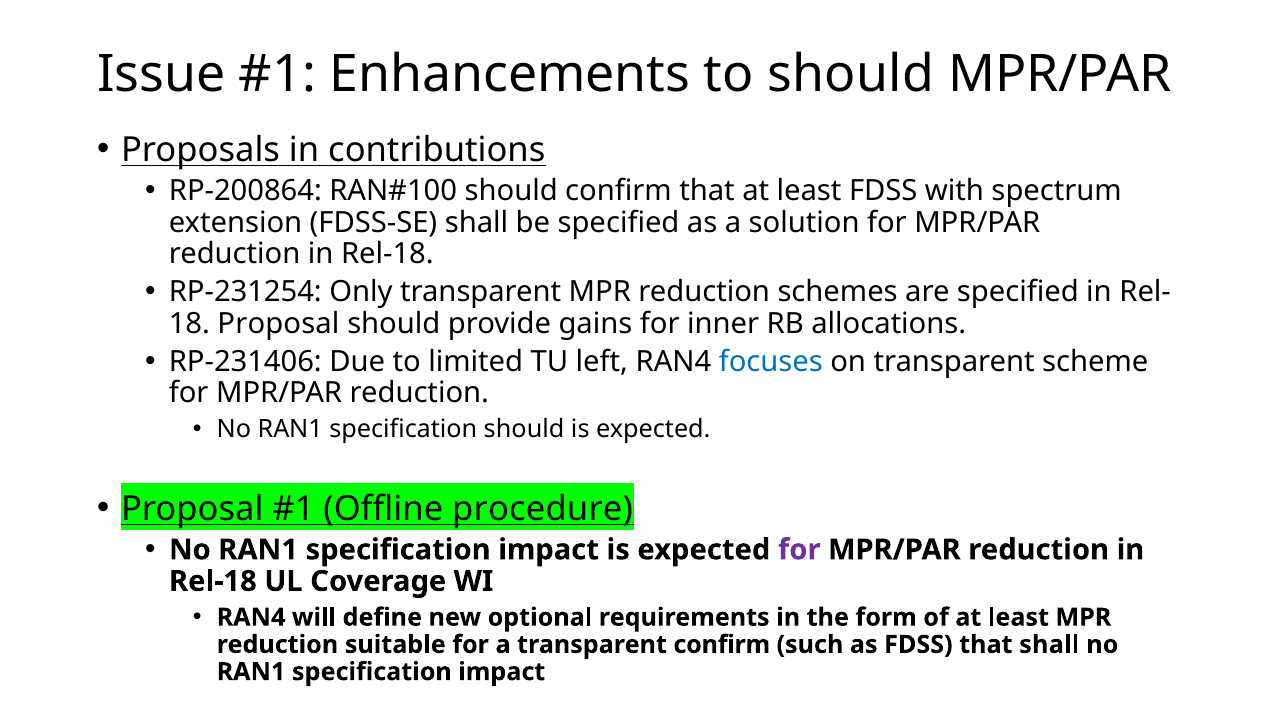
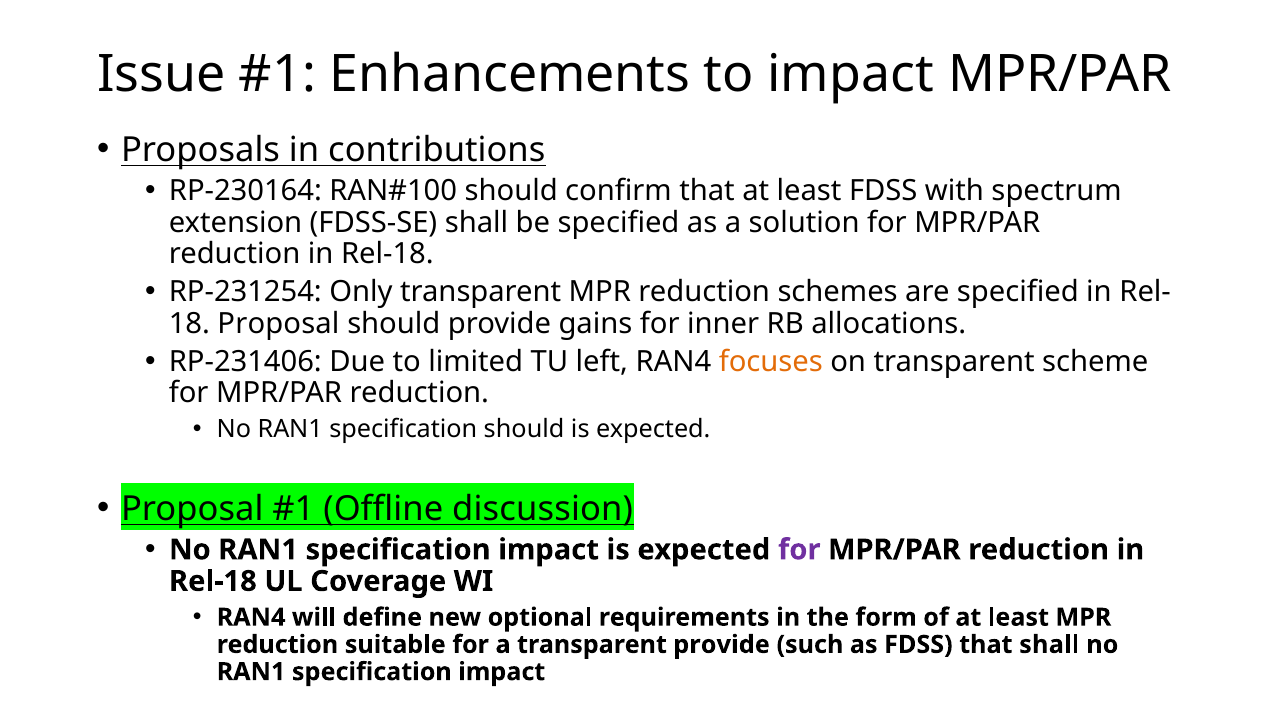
to should: should -> impact (851, 74)
RP-200864: RP-200864 -> RP-230164 (245, 191)
focuses colour: blue -> orange (771, 362)
procedure: procedure -> discussion (543, 509)
transparent confirm: confirm -> provide (722, 645)
